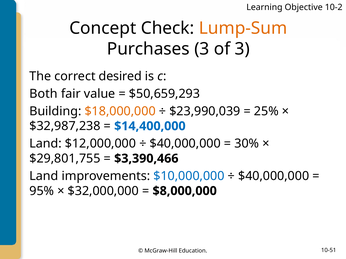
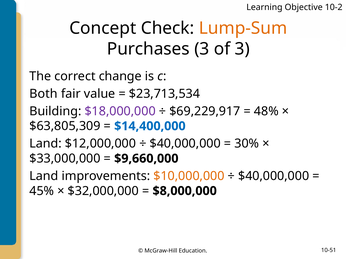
desired: desired -> change (120, 76)
$50,659,293: $50,659,293 -> $23,713,534 (164, 94)
$18,000,000 colour: orange -> purple (120, 111)
$23,990,039: $23,990,039 -> $69,229,917 (205, 111)
25%: 25% -> 48% (266, 111)
$32,987,238: $32,987,238 -> $63,805,309 (65, 126)
$29,801,755: $29,801,755 -> $33,000,000 (65, 159)
$3,390,466: $3,390,466 -> $9,660,000 (146, 159)
$10,000,000 colour: blue -> orange (189, 176)
95%: 95% -> 45% (42, 191)
